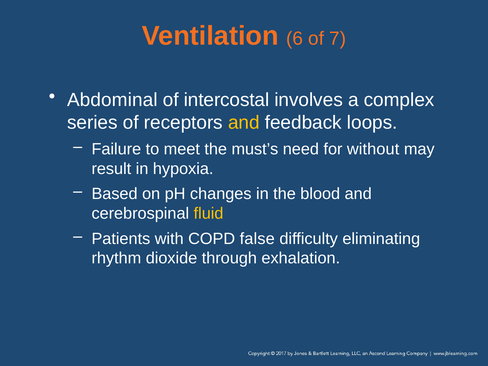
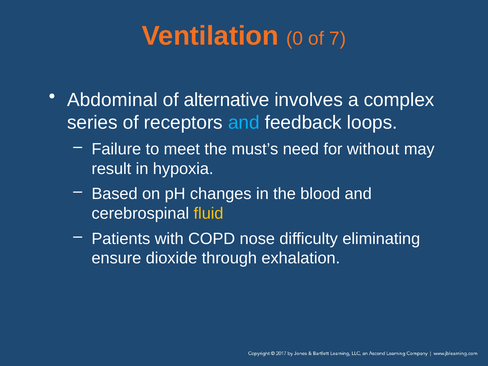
6: 6 -> 0 (295, 39)
intercostal: intercostal -> alternative (227, 100)
and colour: yellow -> light blue (244, 123)
false: false -> nose (257, 239)
rhythm: rhythm -> ensure (116, 258)
